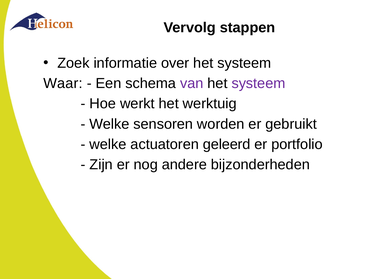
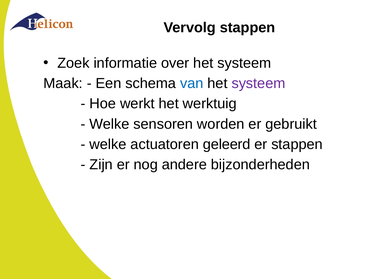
Waar: Waar -> Maak (63, 84)
van colour: purple -> blue (192, 84)
er portfolio: portfolio -> stappen (297, 145)
